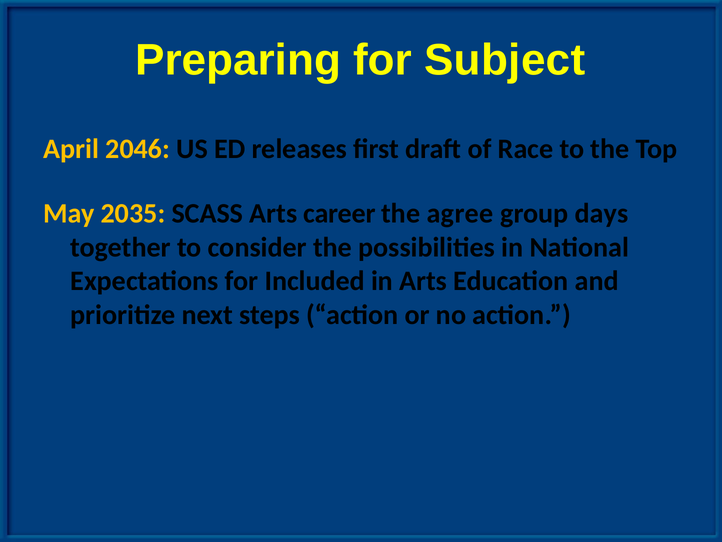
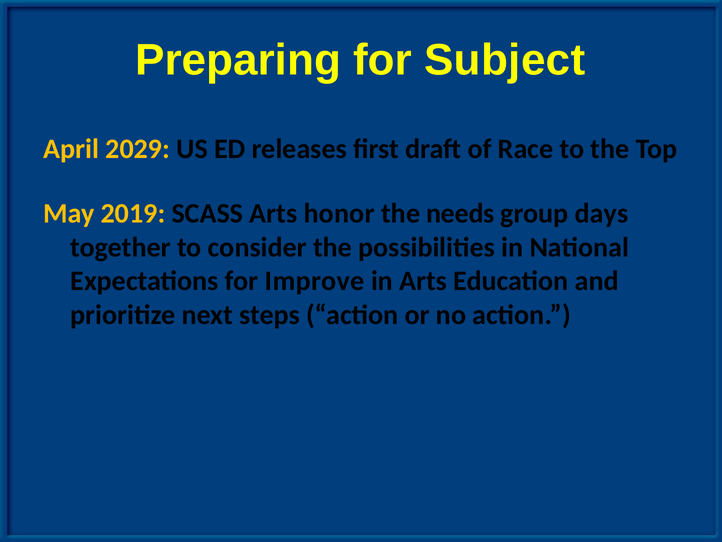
2046: 2046 -> 2029 (138, 149)
2035: 2035 -> 2019 (133, 213)
career: career -> honor (339, 213)
agree: agree -> needs (460, 213)
Included: Included -> Improve (315, 281)
